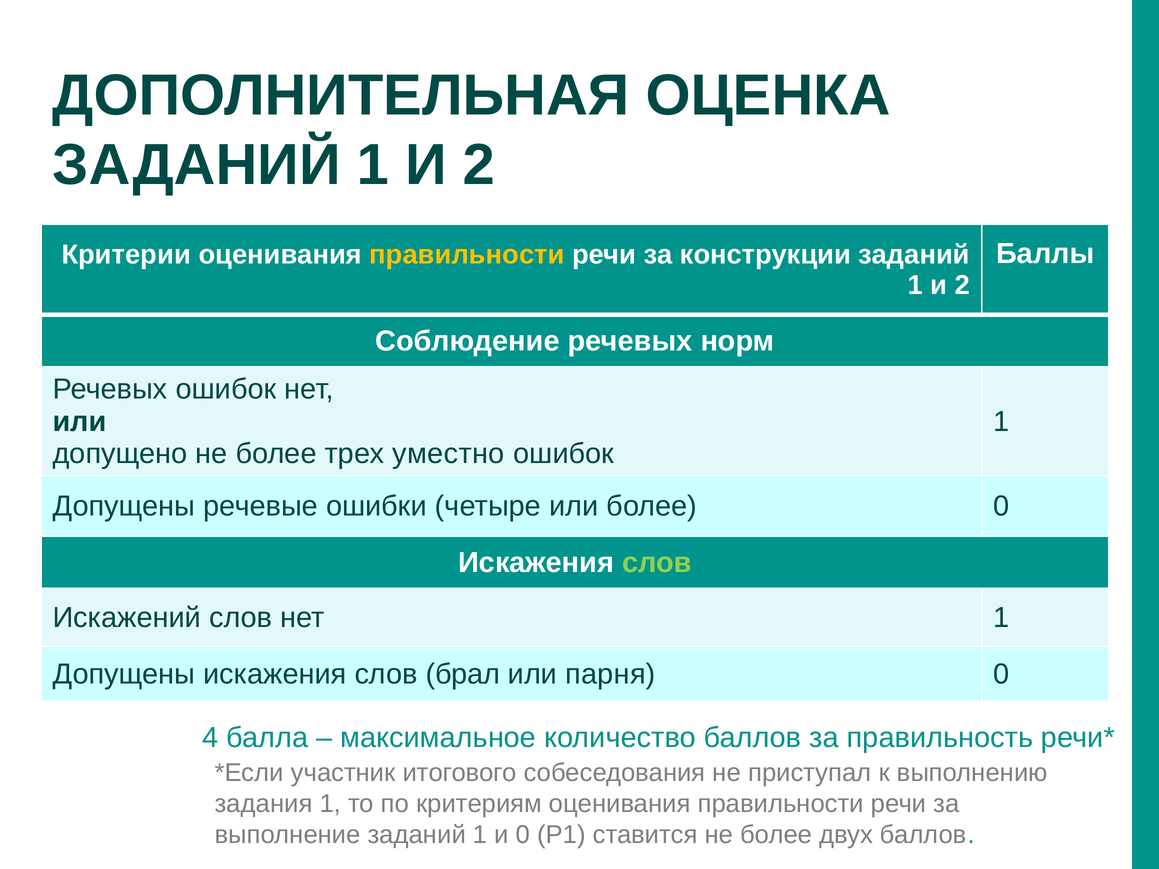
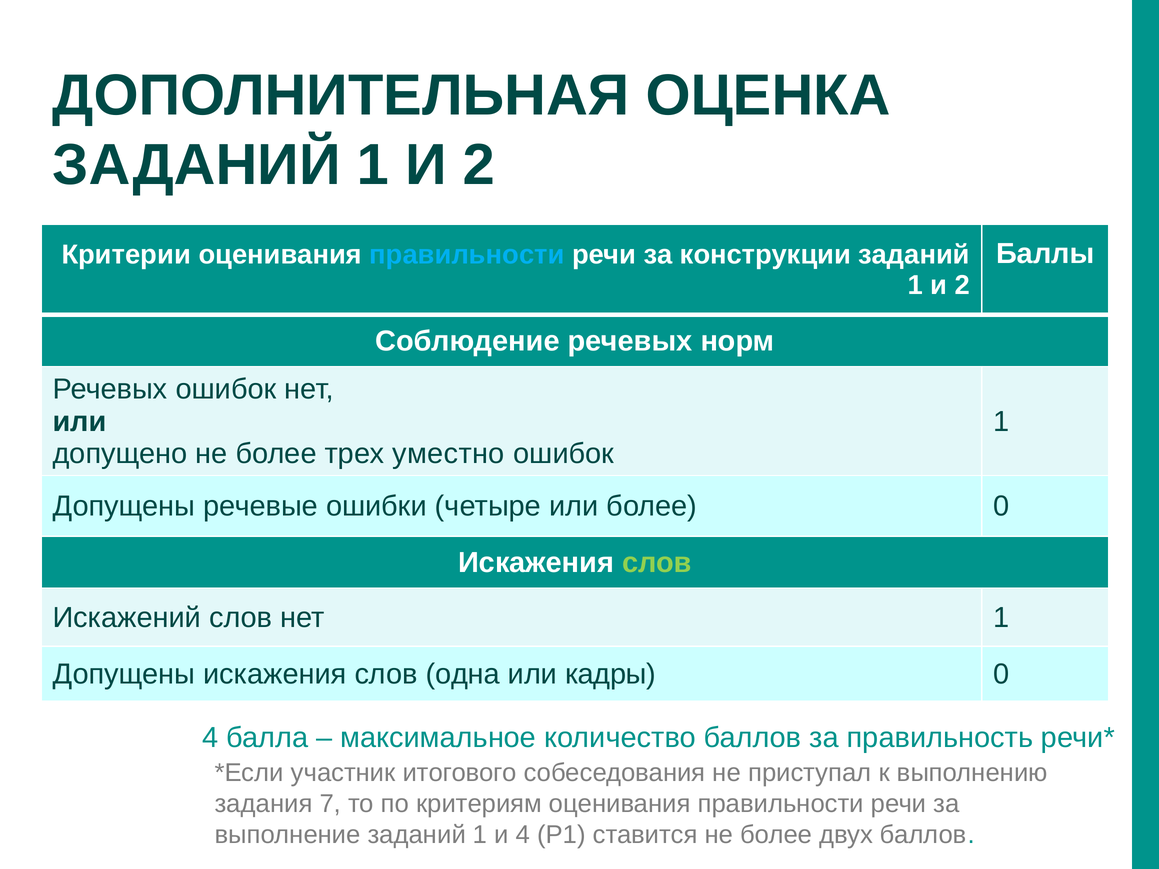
правильности colour: yellow -> light blue (467, 255)
брал: брал -> одна (463, 674)
парня: парня -> кадры (611, 674)
задания 1: 1 -> 7 (330, 804)
и 0: 0 -> 4 (523, 835)
